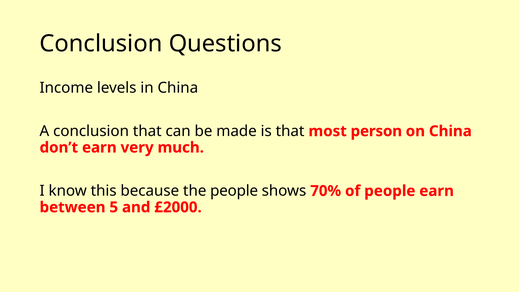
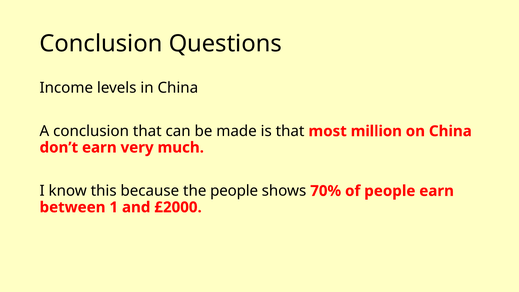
person: person -> million (376, 131)
5: 5 -> 1 (114, 207)
